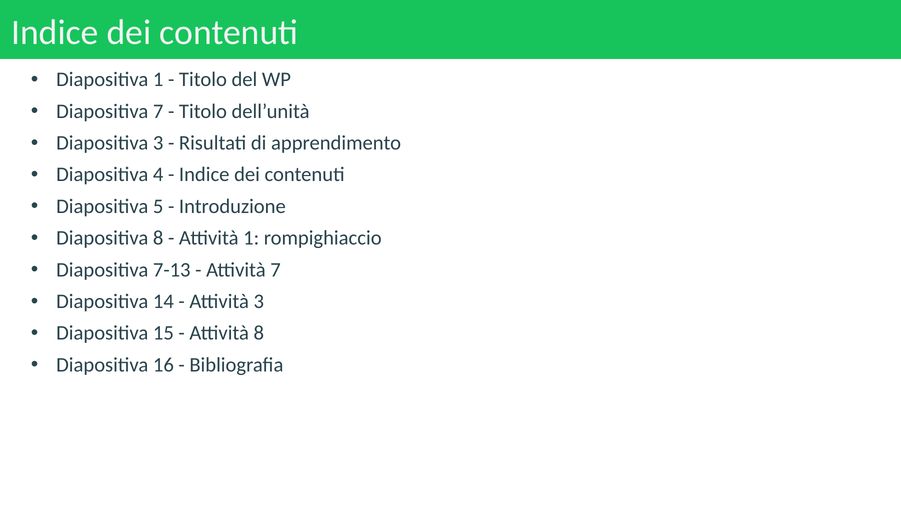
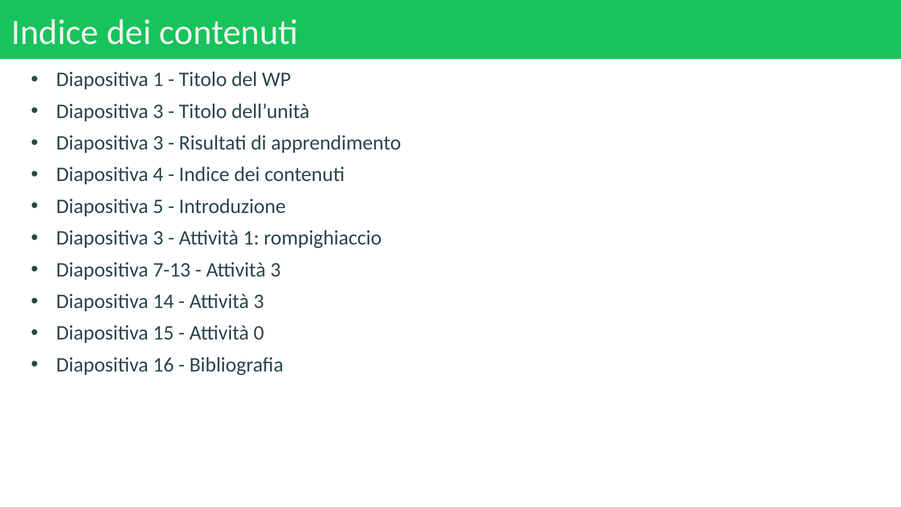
7: 7 -> 3 (158, 111)
8: 8 -> 3 (158, 238)
7: 7 -> 3 (276, 270)
Attività 8: 8 -> 0 (259, 333)
